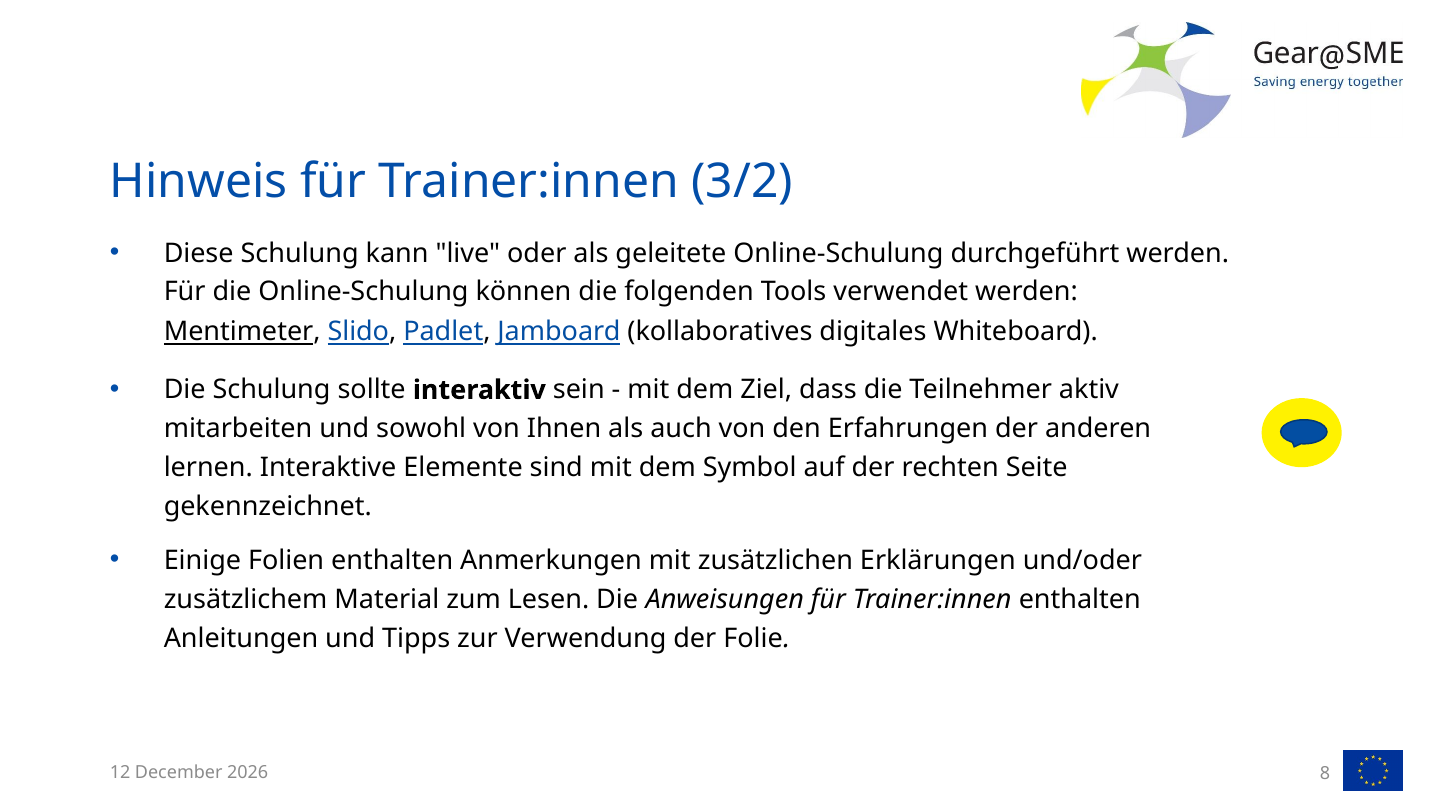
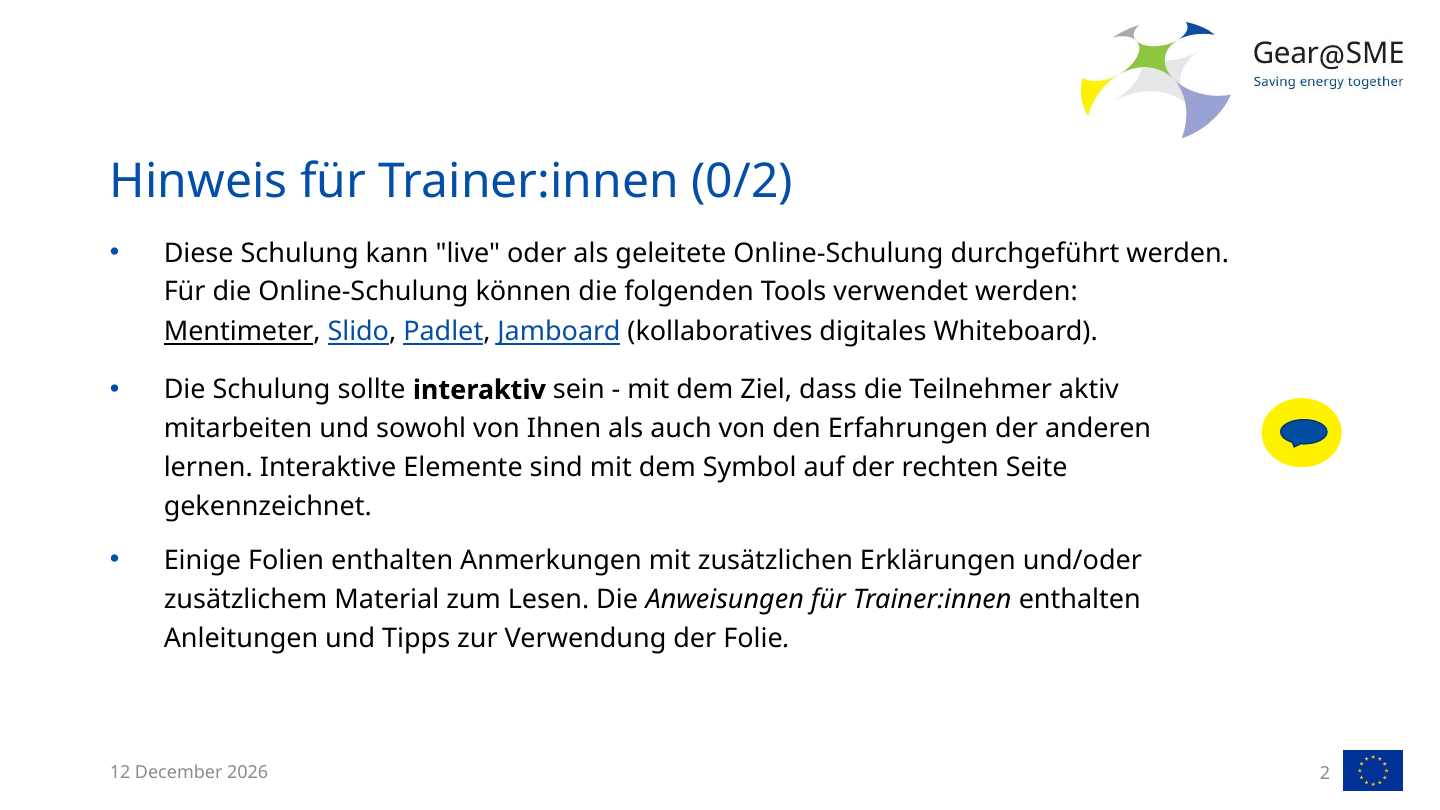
3/2: 3/2 -> 0/2 (742, 182)
8: 8 -> 2 (1325, 773)
